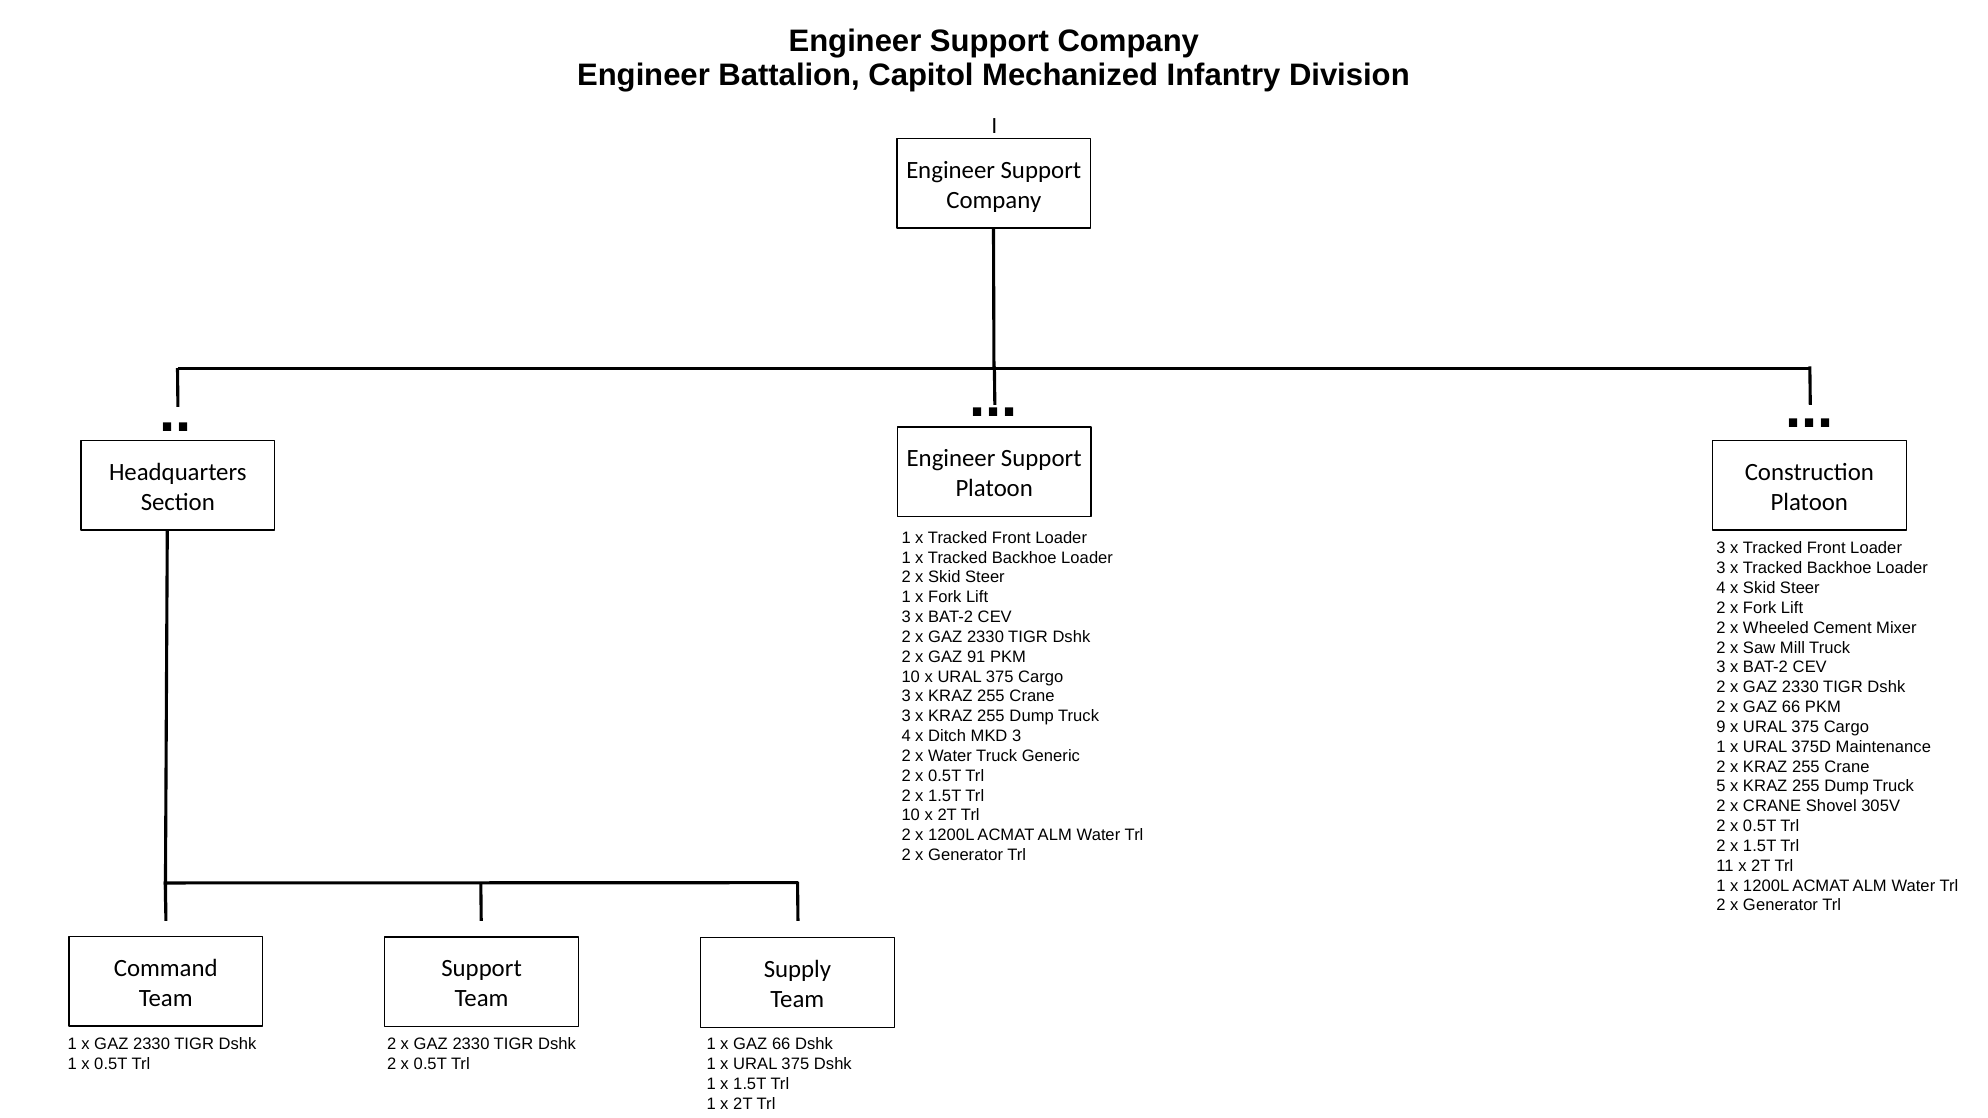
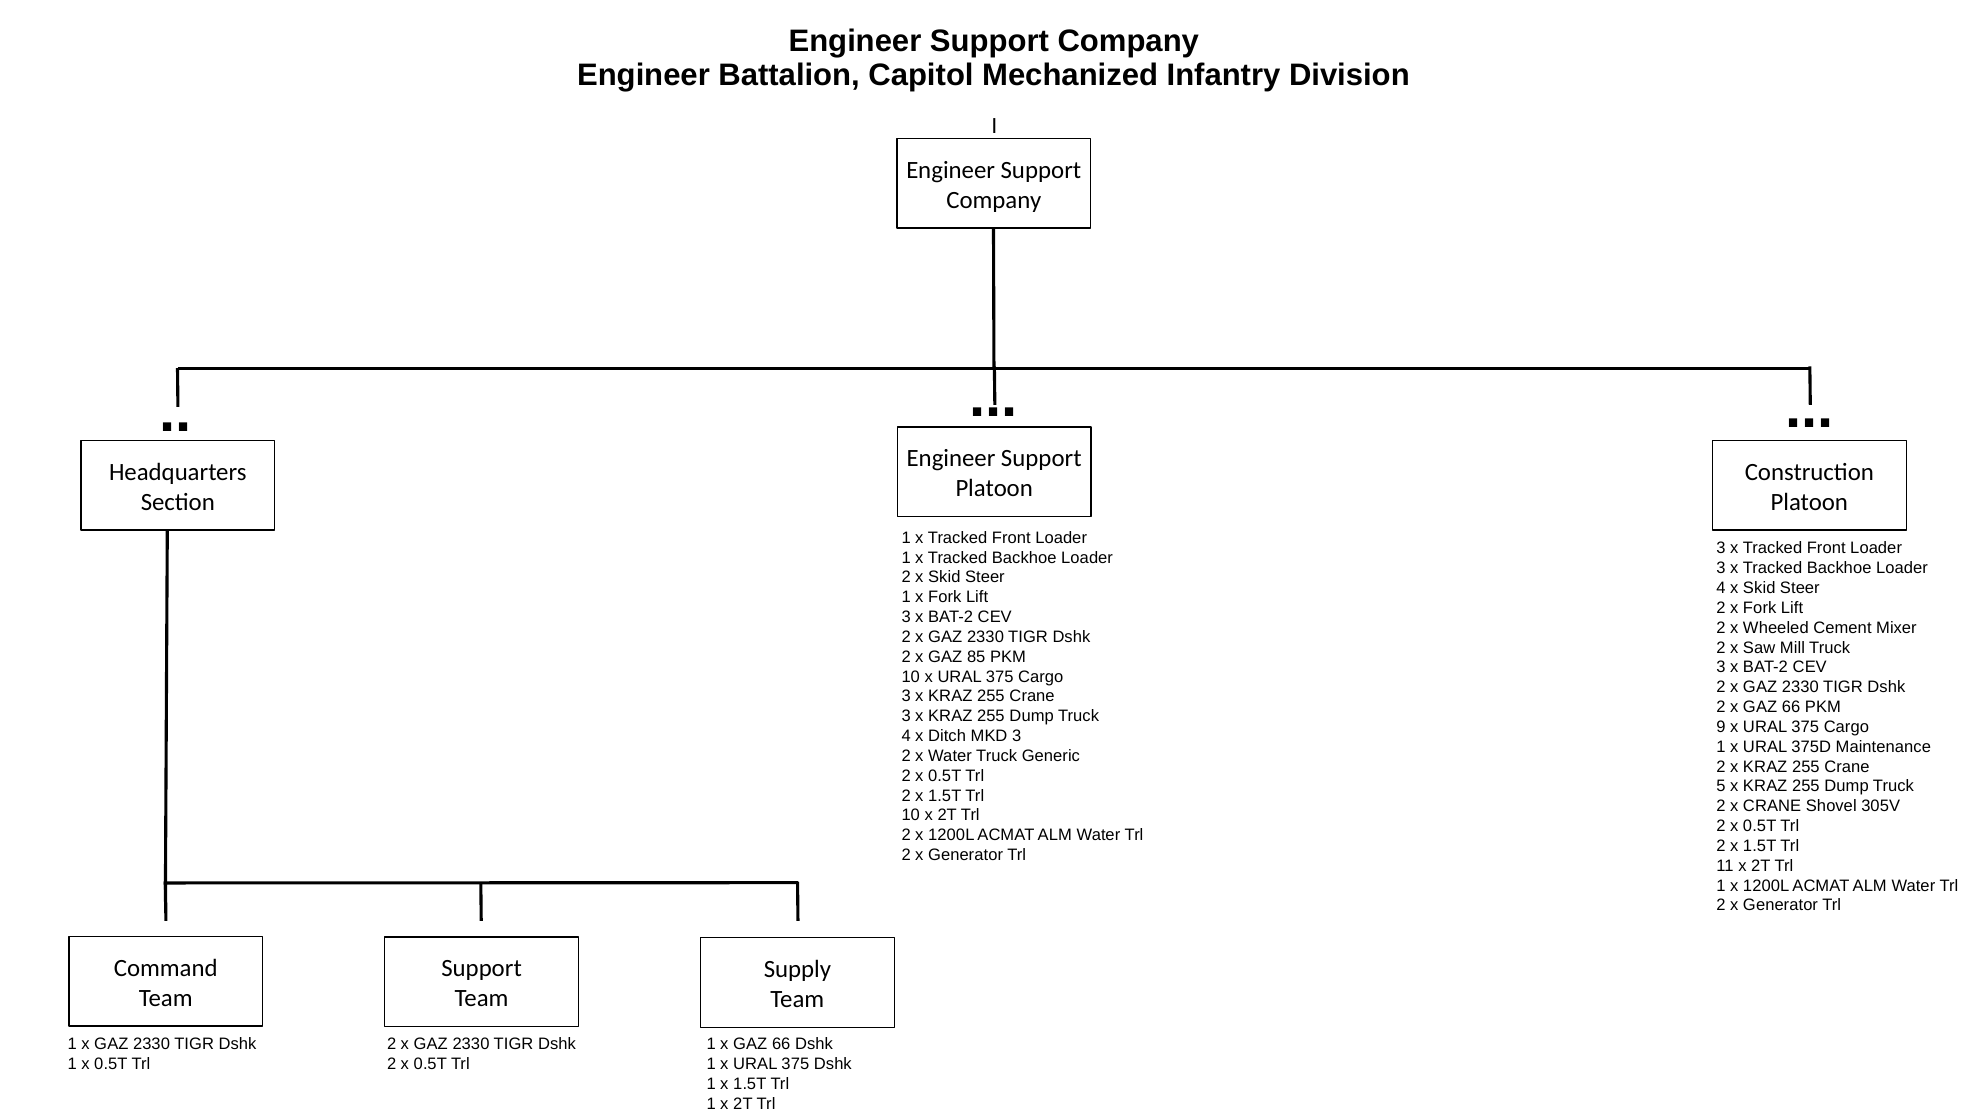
91: 91 -> 85 (976, 657)
